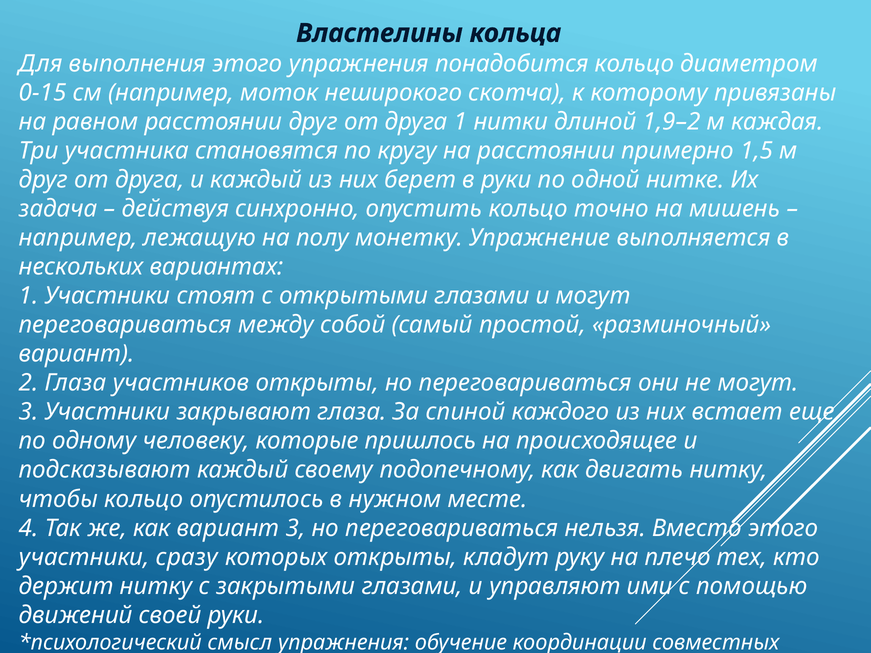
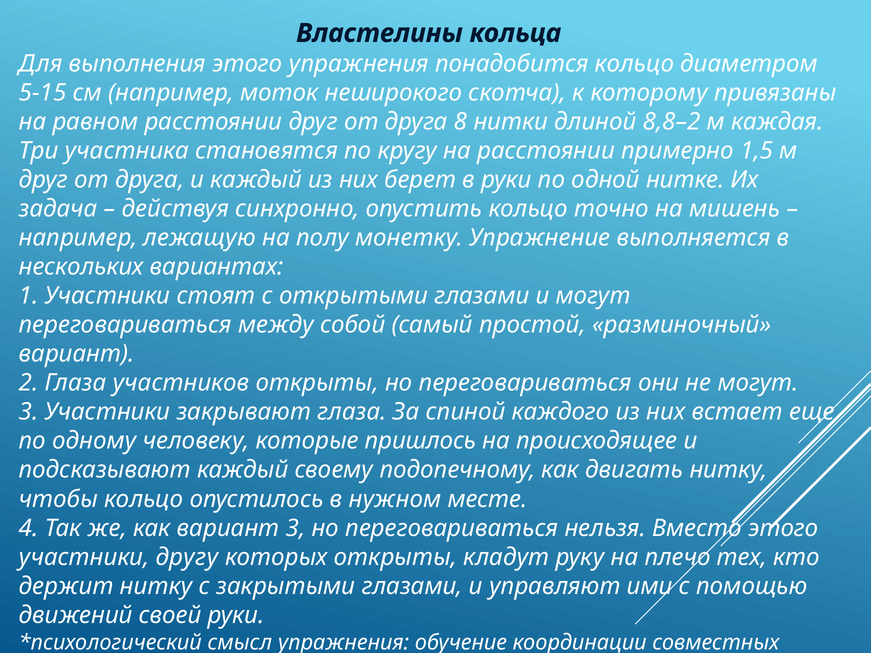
0-15: 0-15 -> 5-15 (43, 93)
друга 1: 1 -> 8 (461, 122)
1,9–2: 1,9–2 -> 8,8–2 (672, 122)
сразу: сразу -> другу (187, 557)
